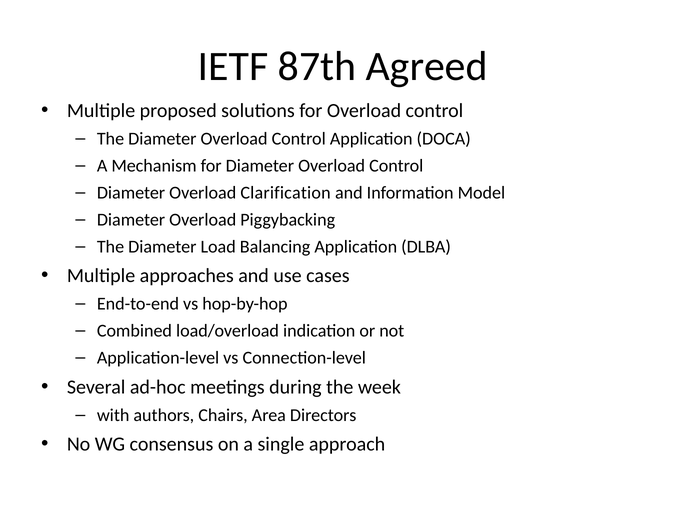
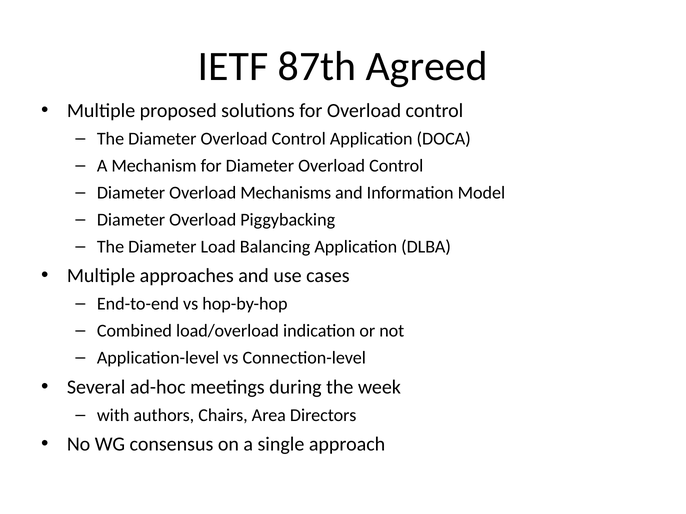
Clarification: Clarification -> Mechanisms (286, 193)
